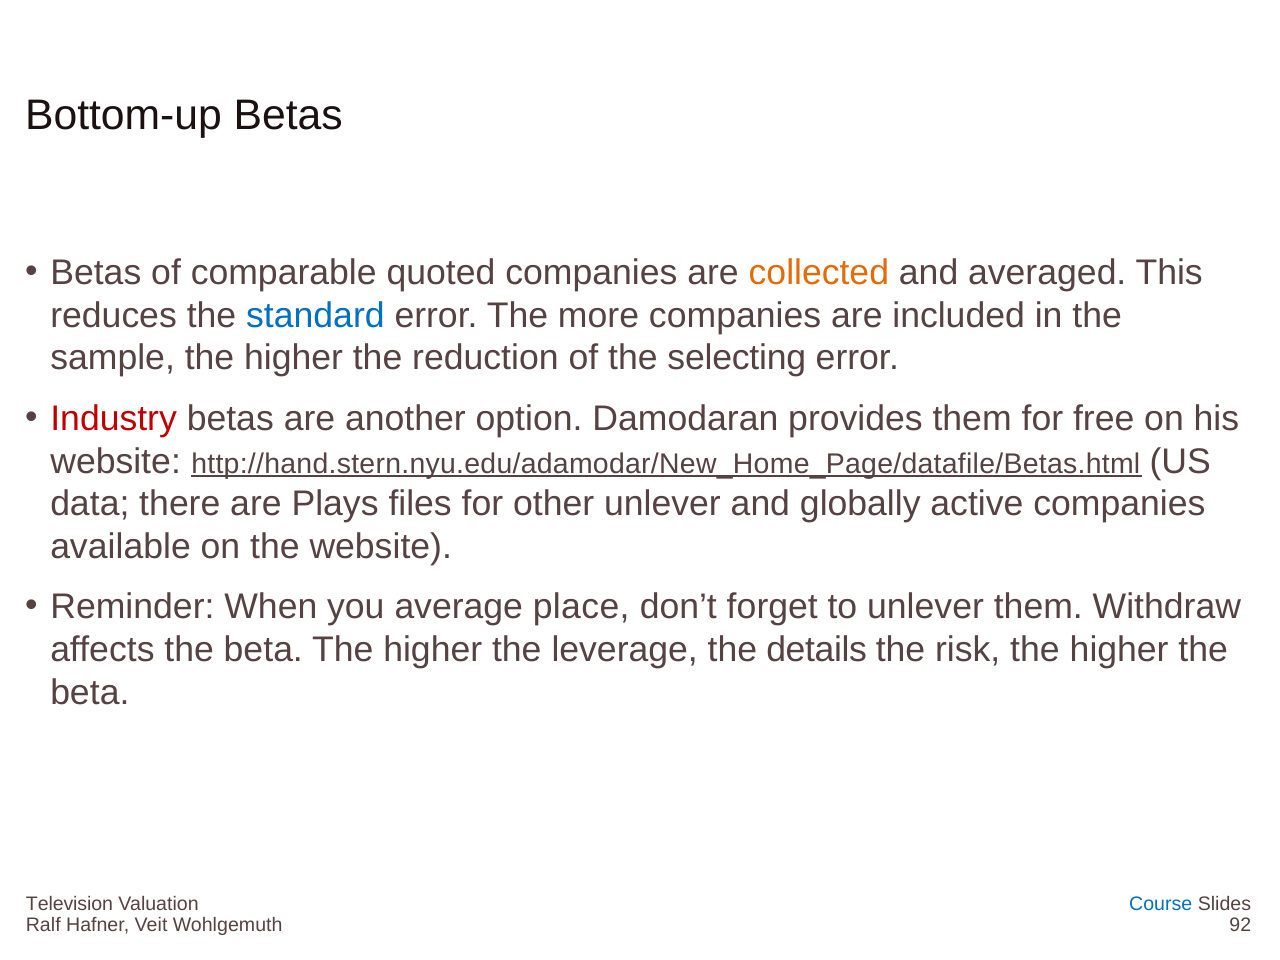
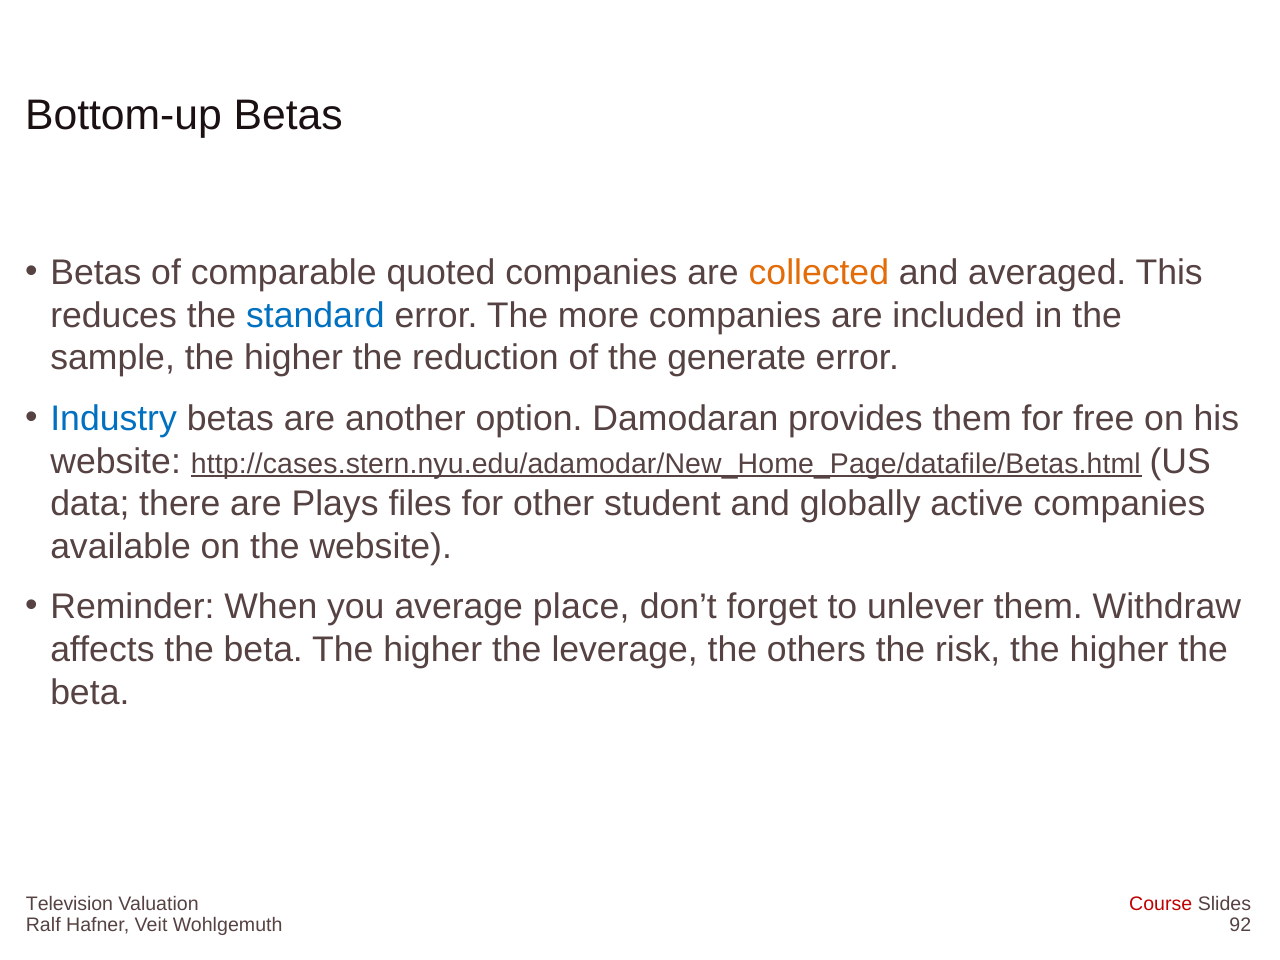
selecting: selecting -> generate (737, 358)
Industry colour: red -> blue (114, 419)
http://hand.stern.nyu.edu/adamodar/New_Home_Page/datafile/Betas.html: http://hand.stern.nyu.edu/adamodar/New_Home_Page/datafile/Betas.html -> http://cases.stern.nyu.edu/adamodar/New_Home_Page/datafile/Betas.html (666, 464)
other unlever: unlever -> student (663, 504)
details: details -> others (816, 650)
Course colour: blue -> red (1161, 904)
